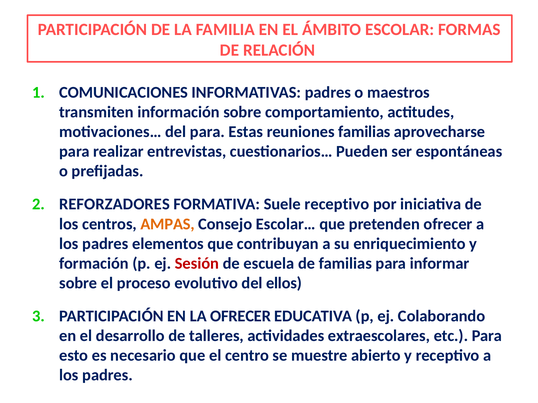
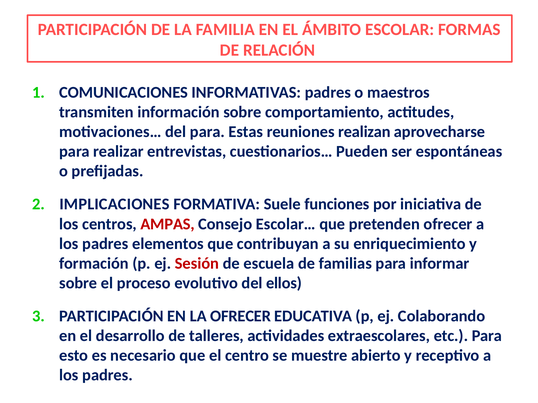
reuniones familias: familias -> realizan (364, 132)
REFORZADORES: REFORZADORES -> IMPLICACIONES (114, 205)
Suele receptivo: receptivo -> funciones (337, 205)
AMPAS colour: orange -> red (168, 224)
